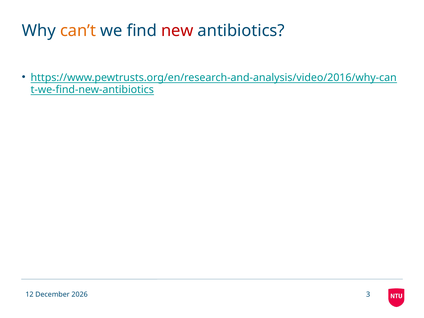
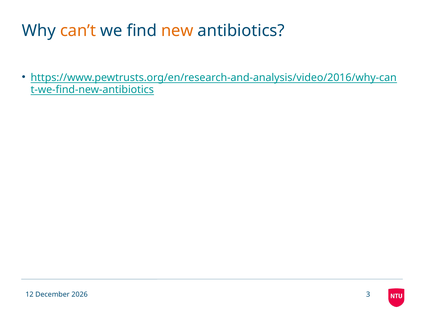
new colour: red -> orange (177, 31)
